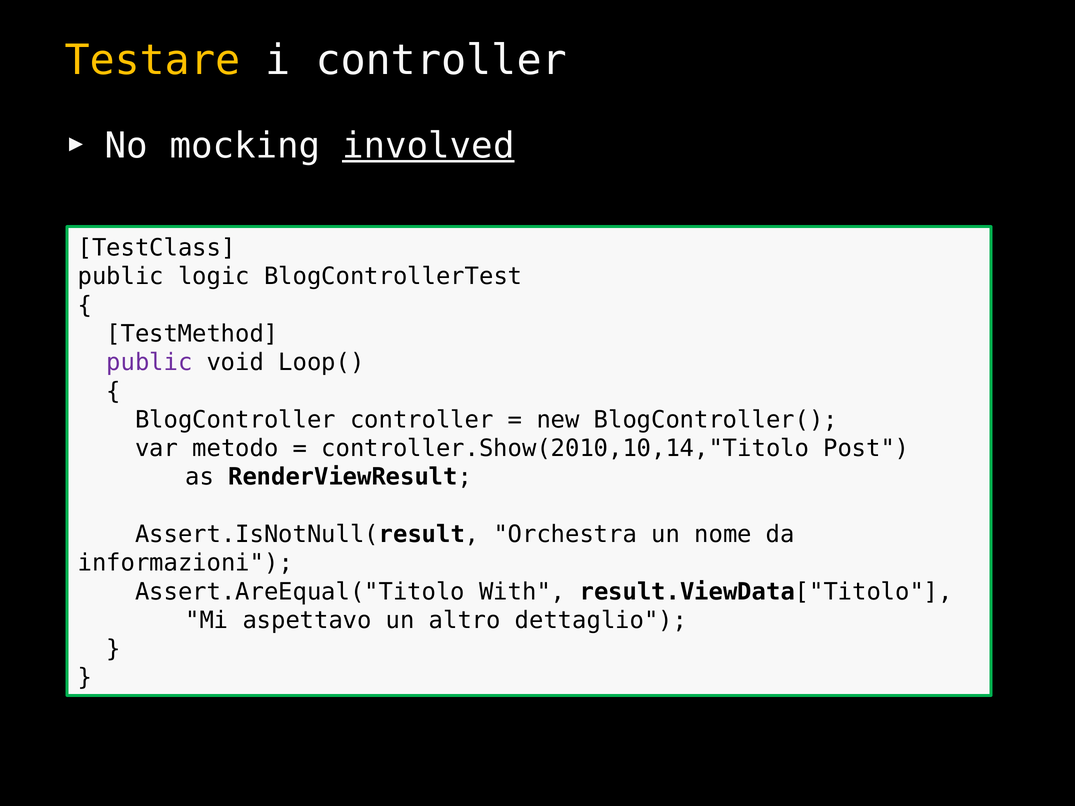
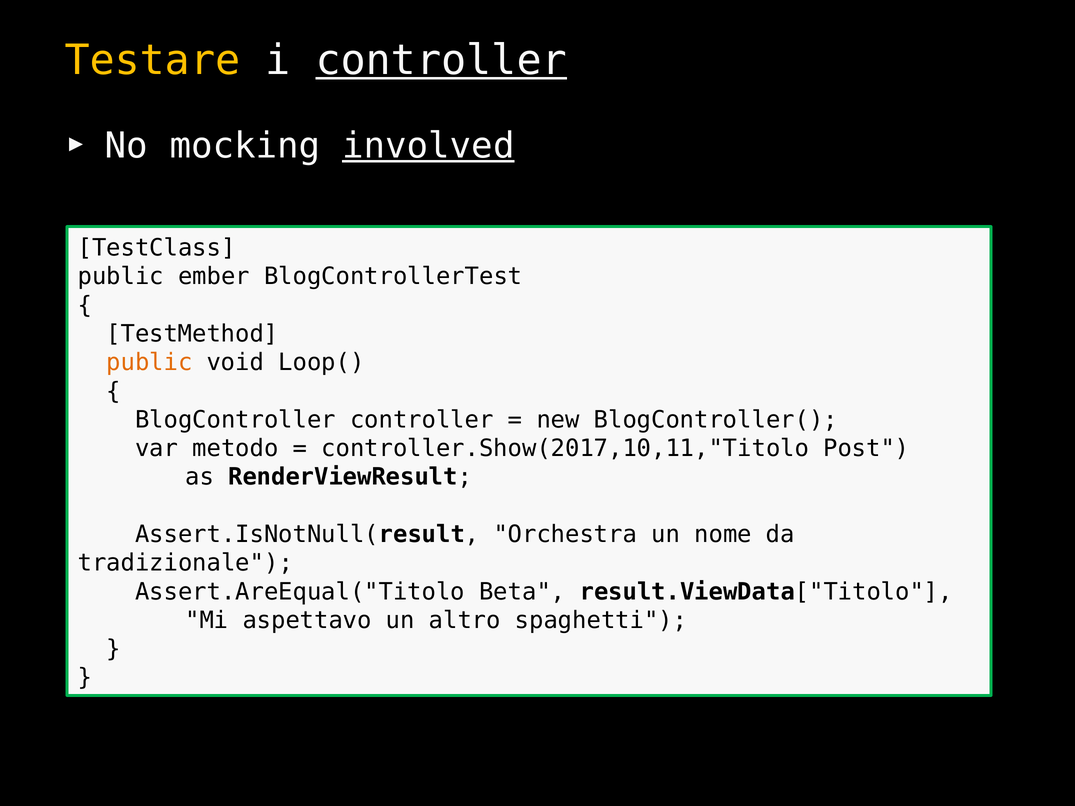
controller underline: none -> present (441, 60)
logic: logic -> ember (214, 277)
public colour: purple -> orange (149, 363)
controller.Show(2010,10,14,"Titolo: controller.Show(2010,10,14,"Titolo -> controller.Show(2017,10,11,"Titolo (565, 449)
informazioni: informazioni -> tradizionale (185, 563)
With: With -> Beta (522, 592)
dettaglio: dettaglio -> spaghetti (601, 620)
